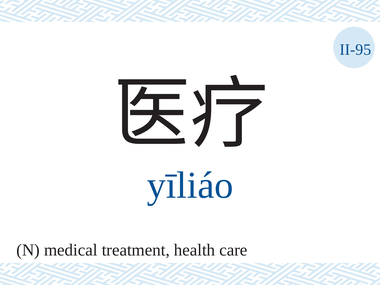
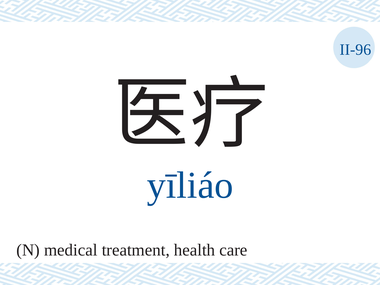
II-95: II-95 -> II-96 (355, 50)
